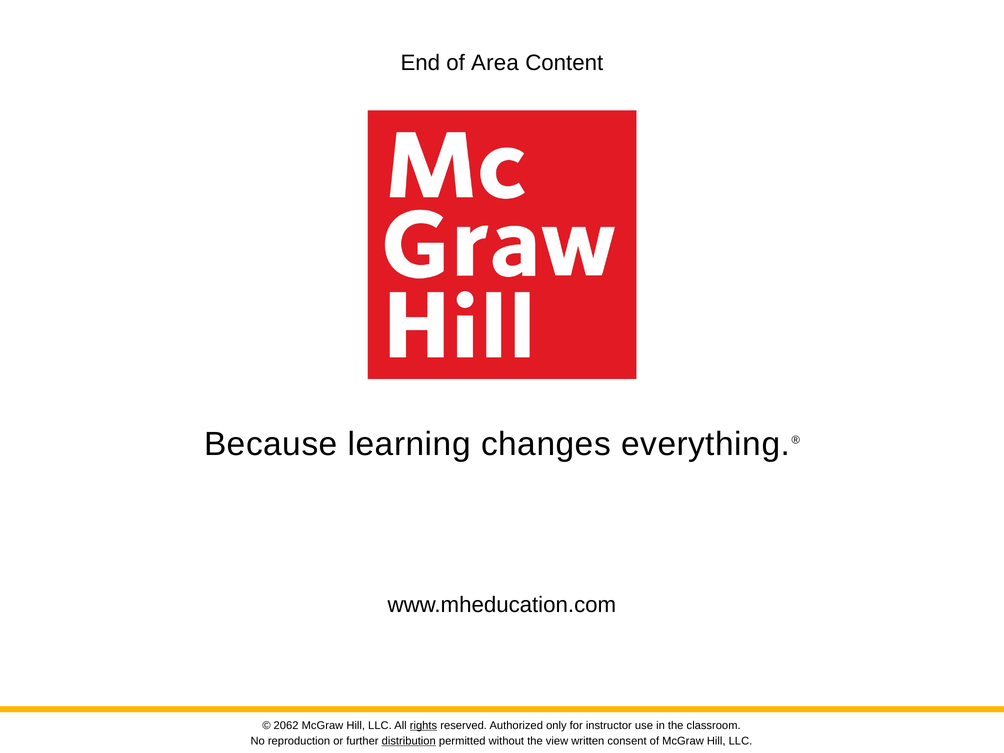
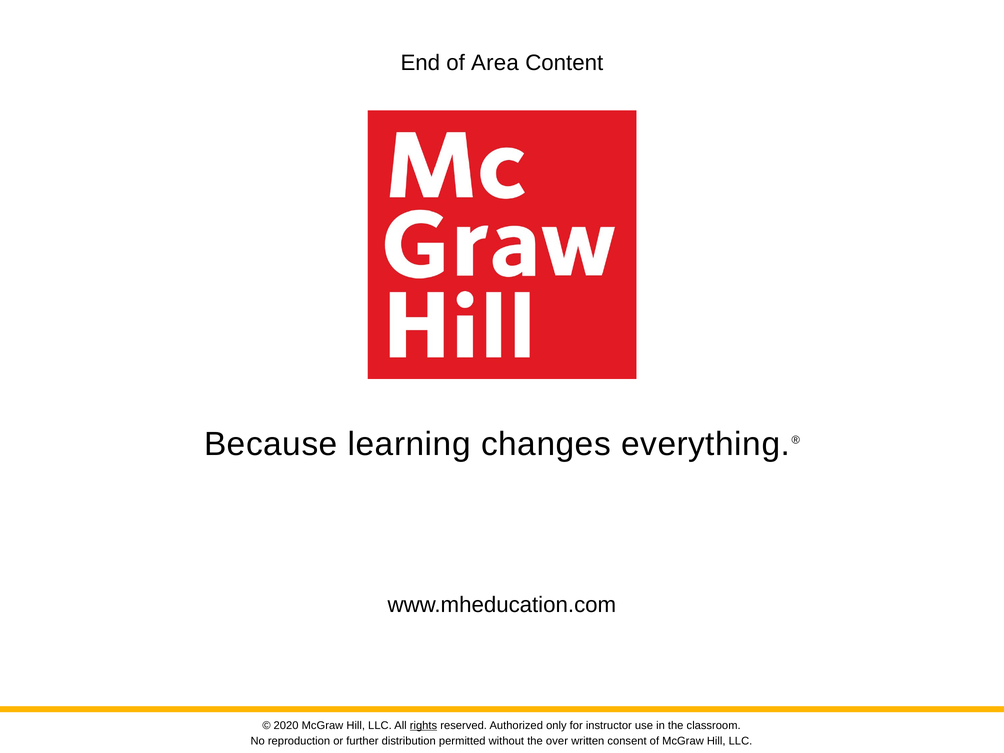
2062: 2062 -> 2020 (286, 725)
distribution underline: present -> none (409, 741)
view: view -> over (557, 741)
